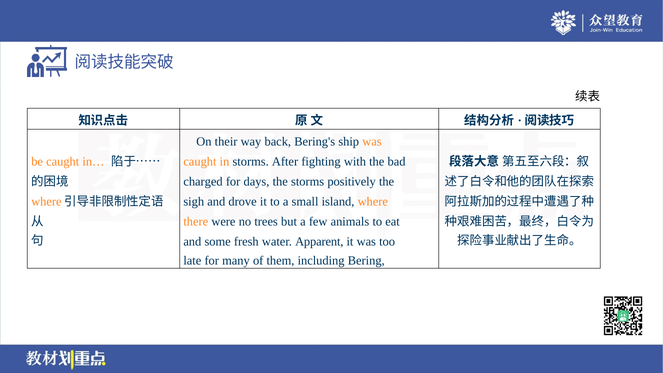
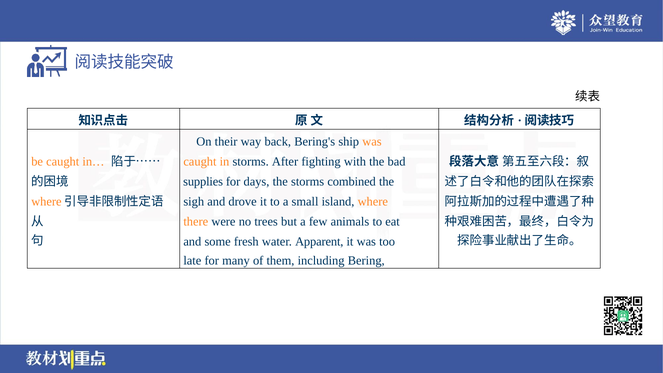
charged: charged -> supplies (203, 182)
positively: positively -> combined (352, 182)
